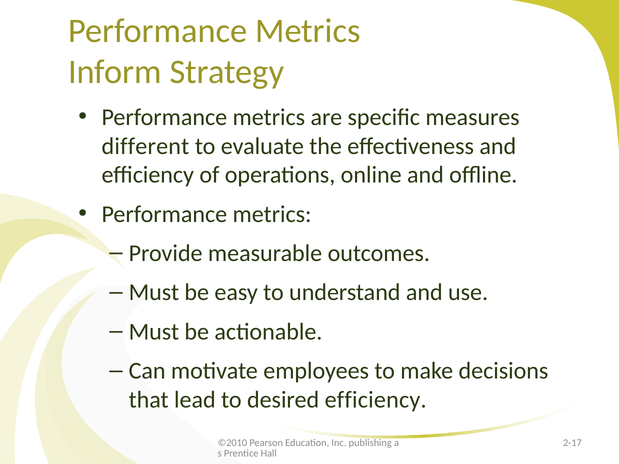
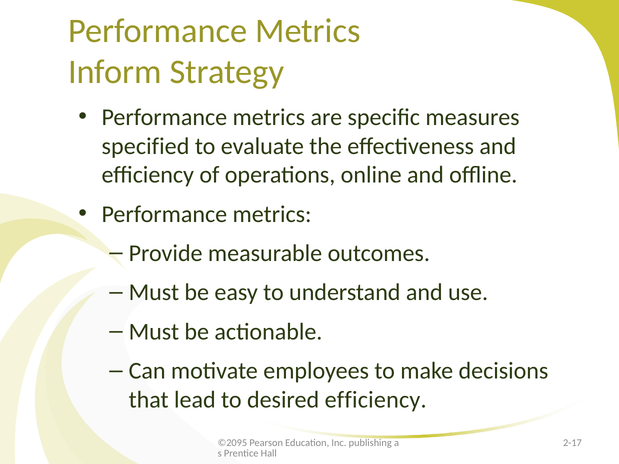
different: different -> specified (146, 146)
©2010: ©2010 -> ©2095 (232, 443)
